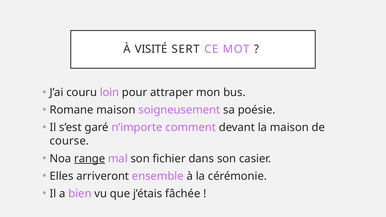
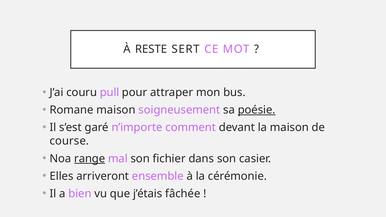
VISITÉ: VISITÉ -> RESTE (151, 49)
loin: loin -> pull (110, 93)
poésie underline: none -> present (257, 110)
